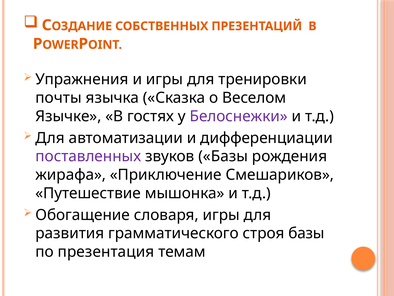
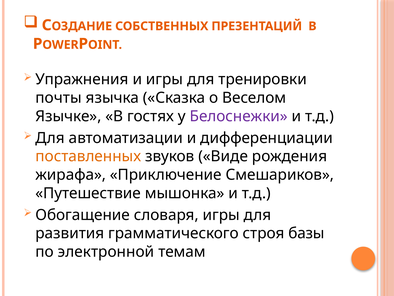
поставленных colour: purple -> orange (88, 156)
звуков Базы: Базы -> Виде (223, 156)
презентация: презентация -> электронной (106, 251)
